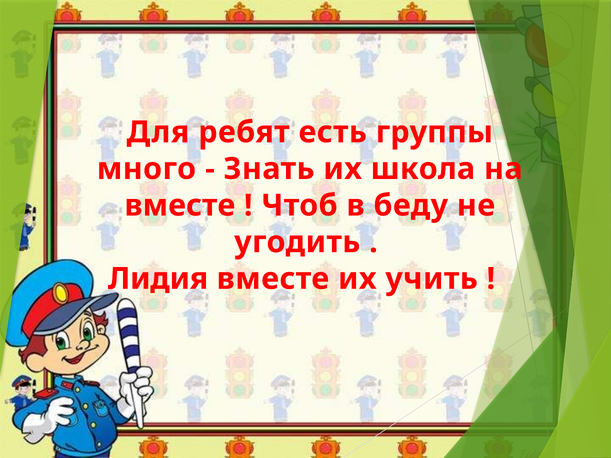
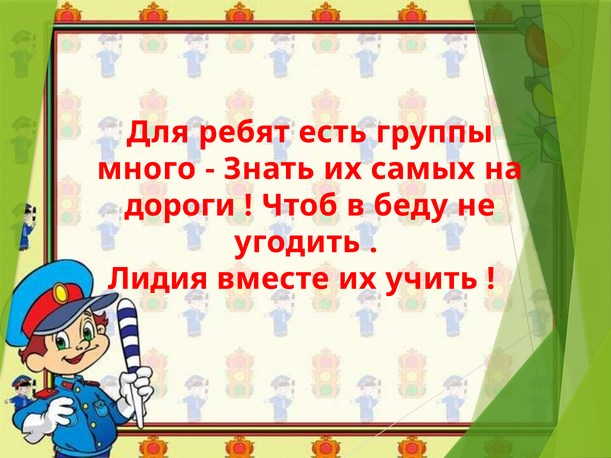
школа: школа -> самых (423, 169)
вместе: вместе -> дороги (180, 206)
